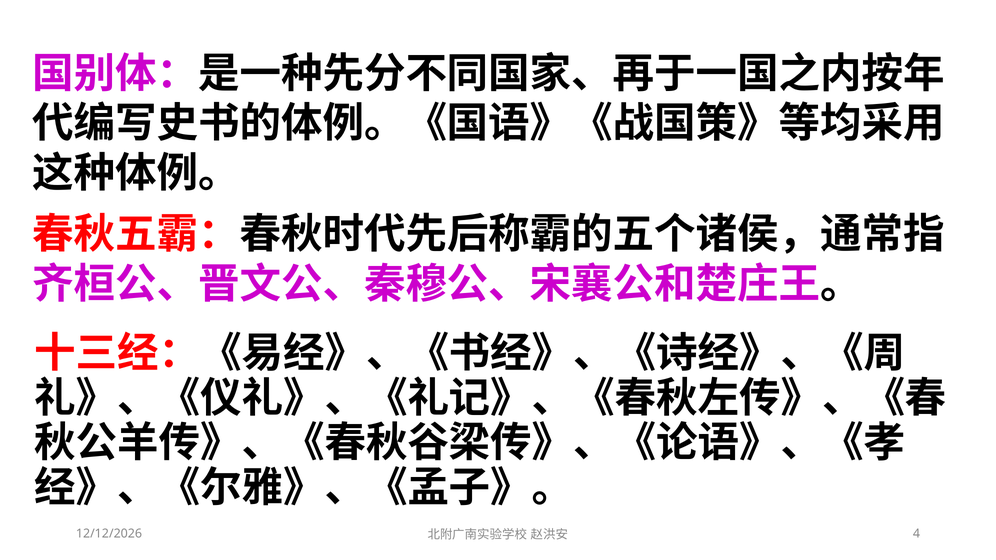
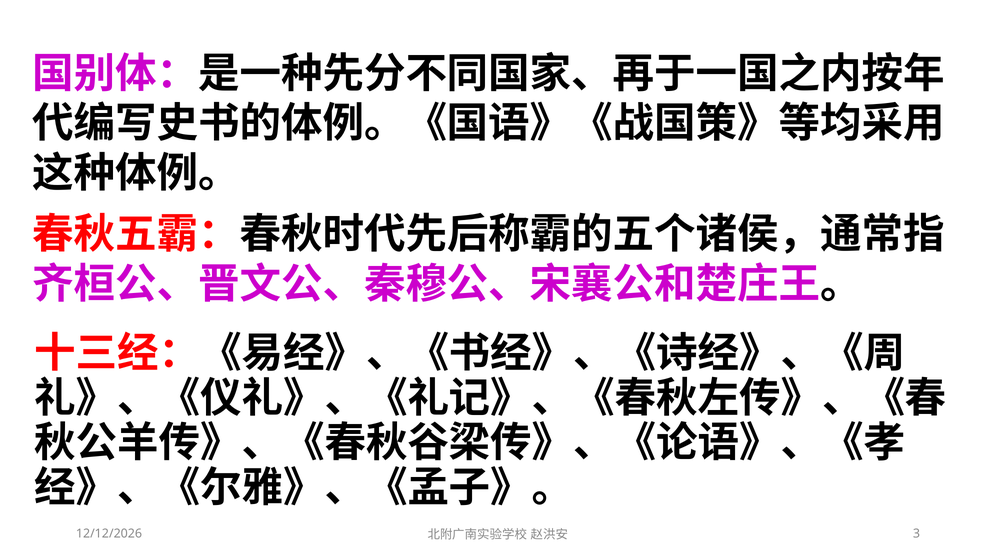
4: 4 -> 3 (917, 534)
